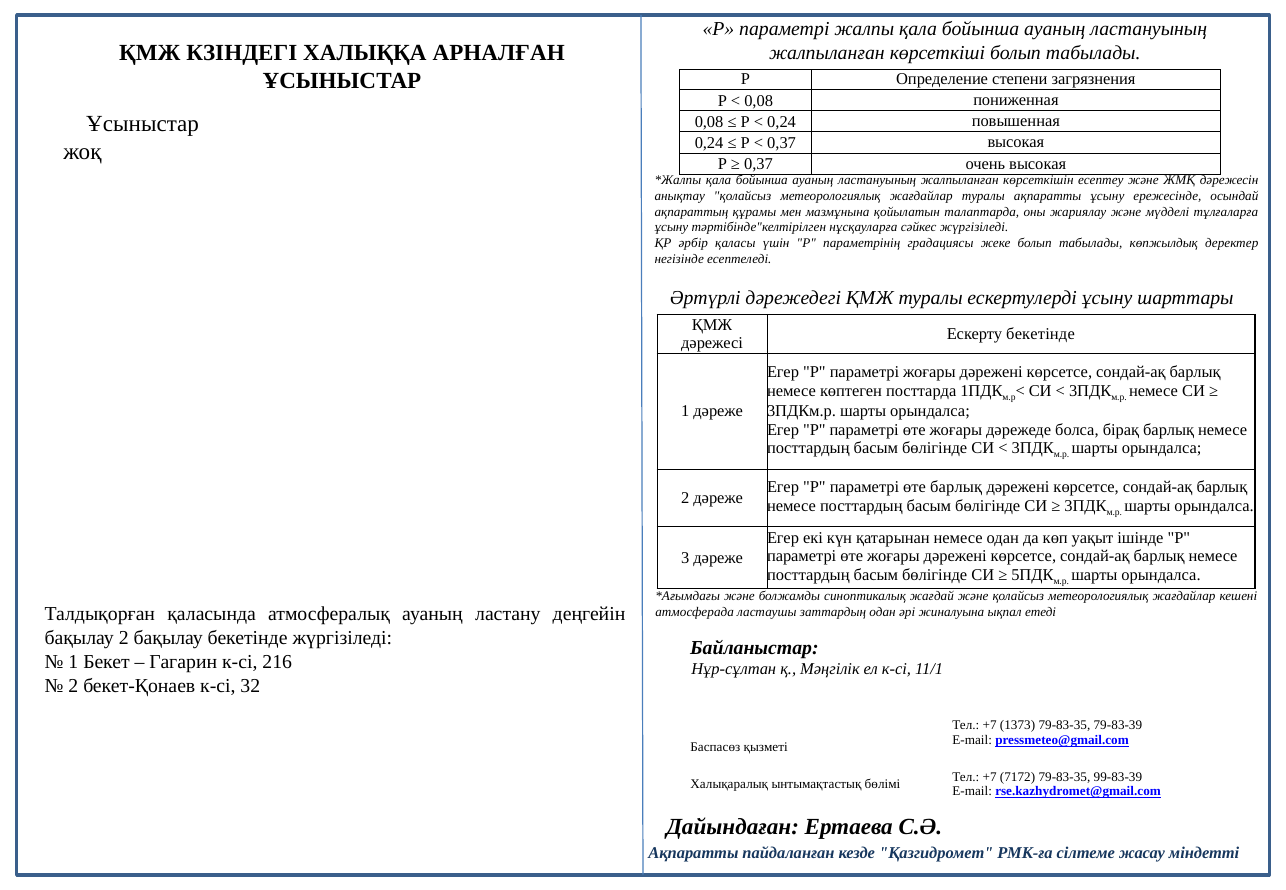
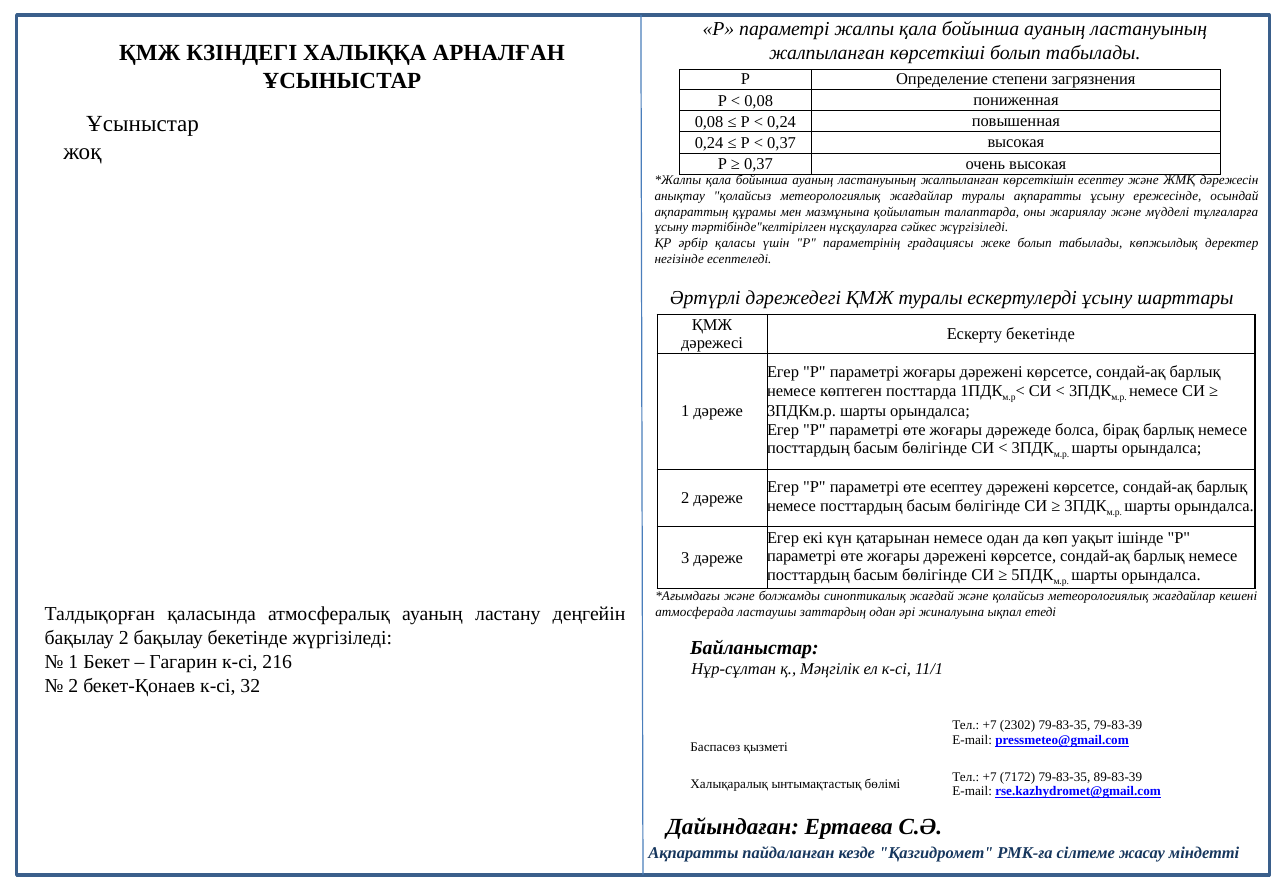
өте барлық: барлық -> есептеу (956, 488)
1373: 1373 -> 2302 (1018, 726)
99-83-39: 99-83-39 -> 89-83-39 (1118, 777)
